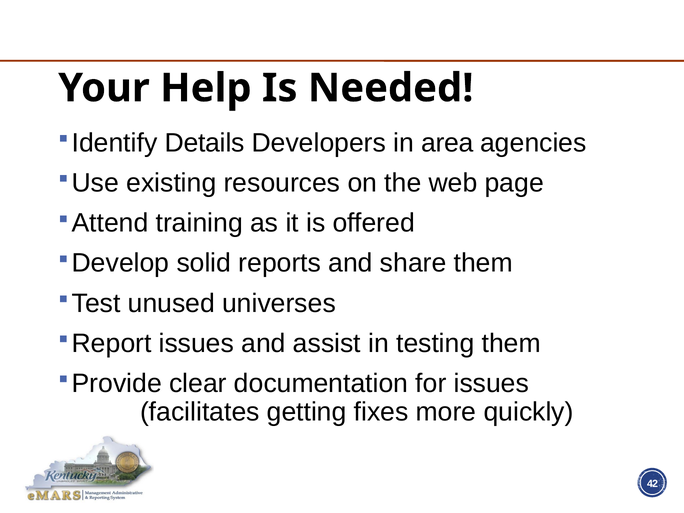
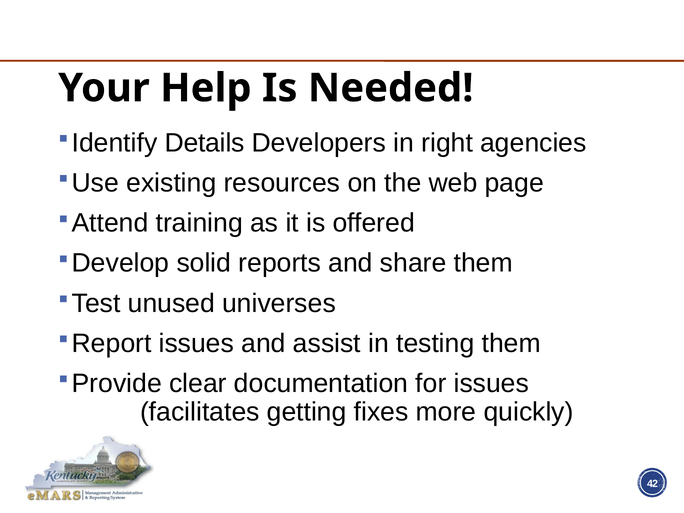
area: area -> right (447, 143)
